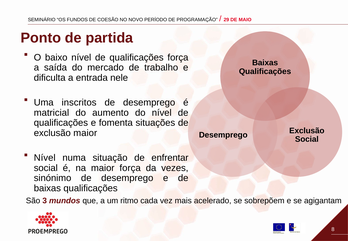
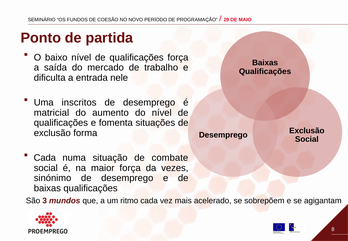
exclusão maior: maior -> forma (85, 133)
Nível: Nível -> Cada (45, 158)
enfrentar: enfrentar -> combate (170, 158)
